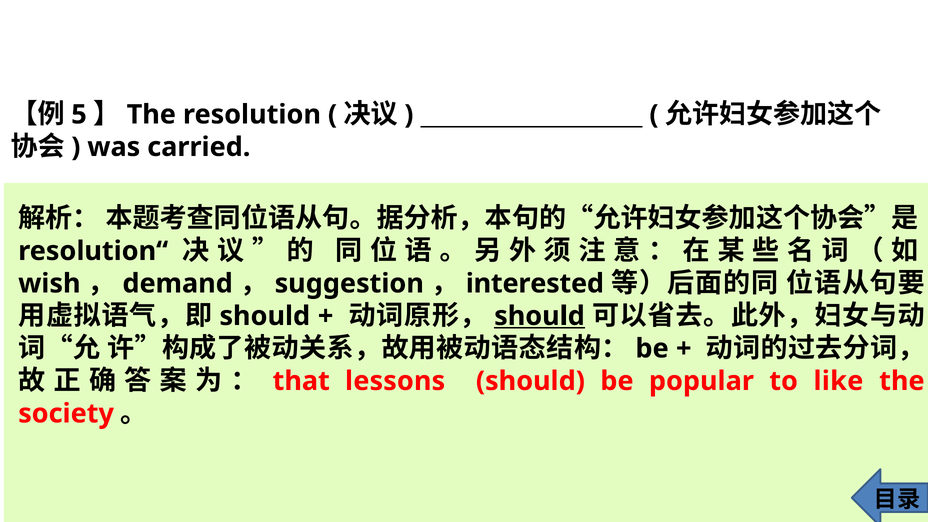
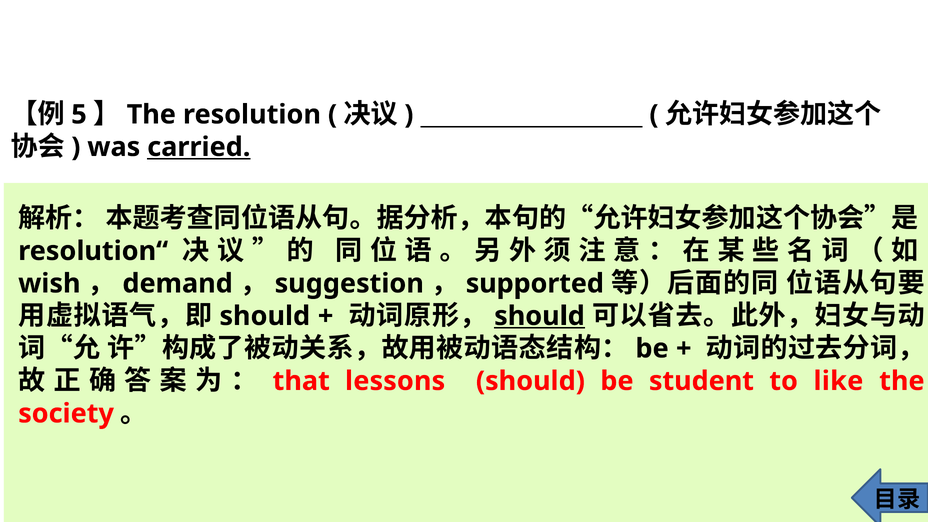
carried underline: none -> present (199, 147)
interested: interested -> supported (535, 284)
popular: popular -> student (701, 381)
